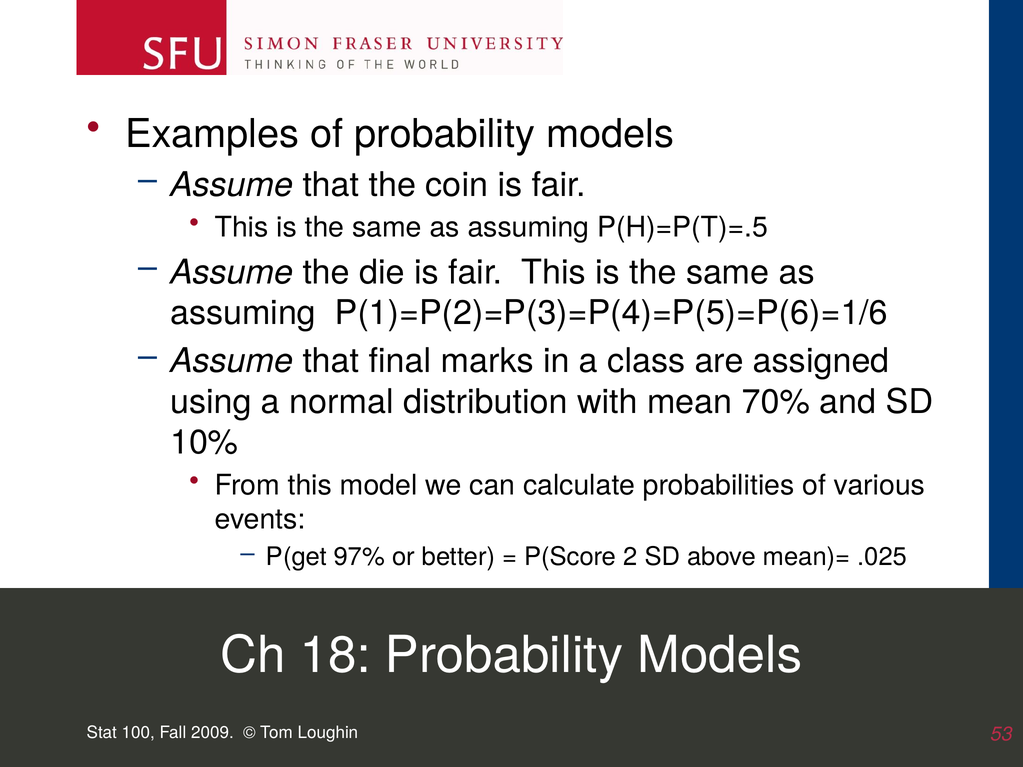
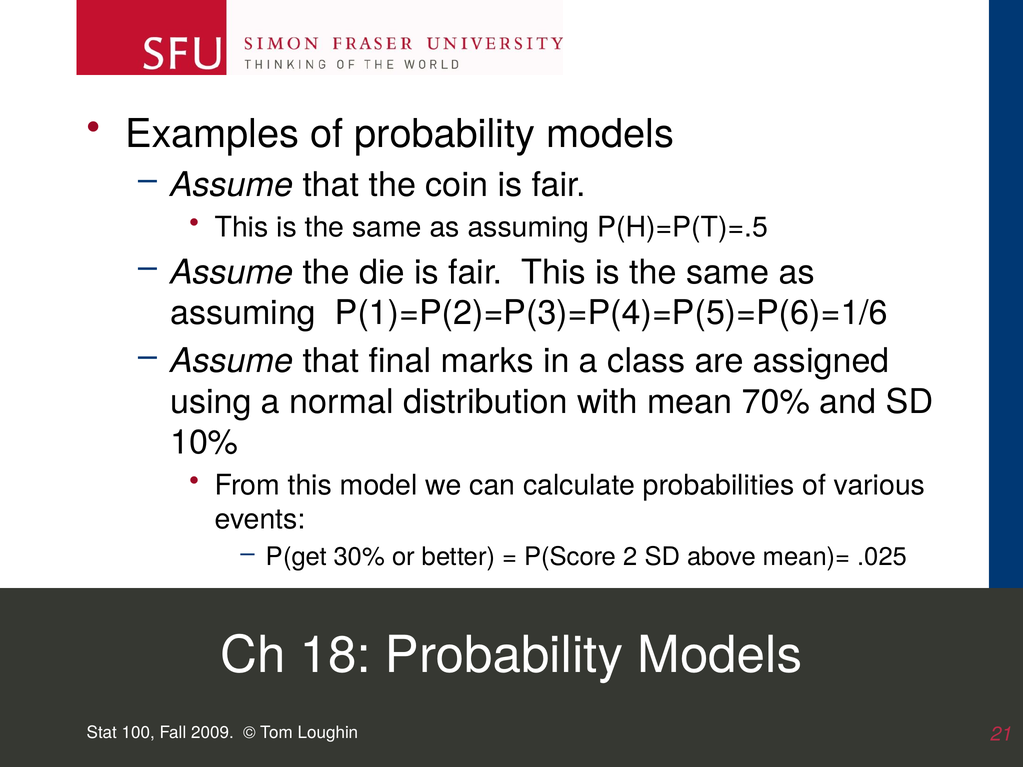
97%: 97% -> 30% (359, 557)
53: 53 -> 21 (1002, 735)
